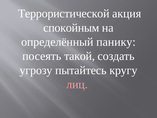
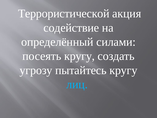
спокойным: спокойным -> содействие (71, 28)
панику: панику -> силами (116, 42)
посеять такой: такой -> кругу (80, 56)
лиц colour: pink -> light blue (77, 84)
